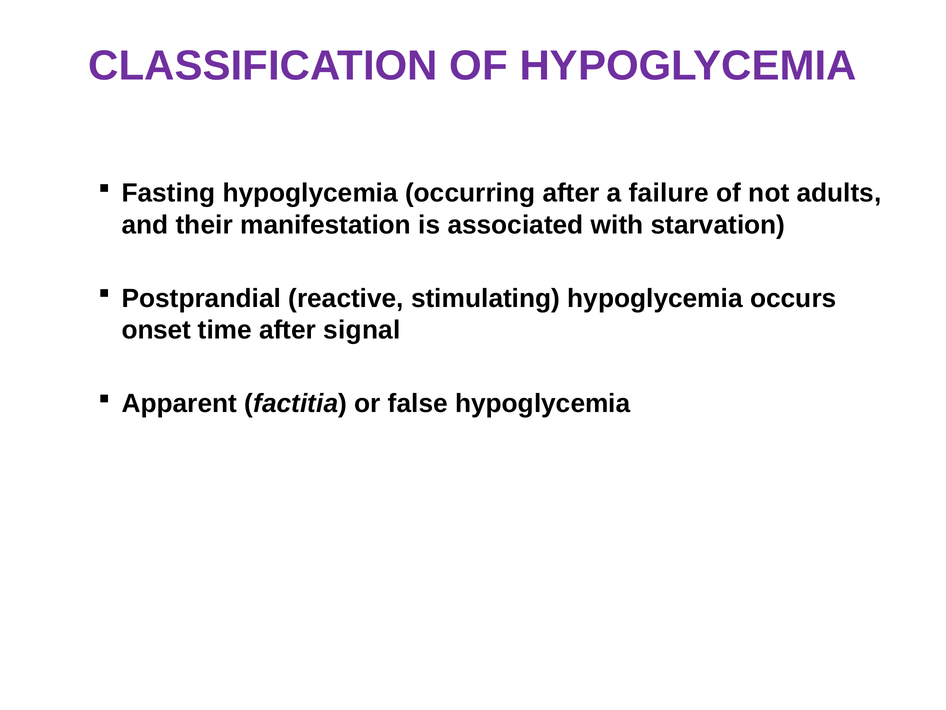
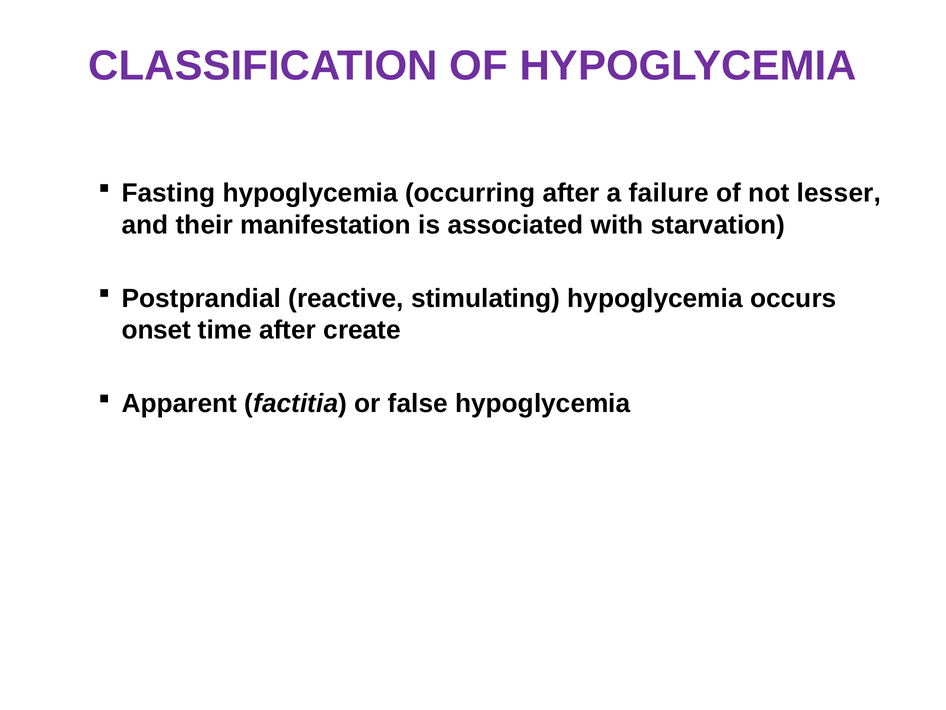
adults: adults -> lesser (839, 193)
signal: signal -> create (362, 330)
